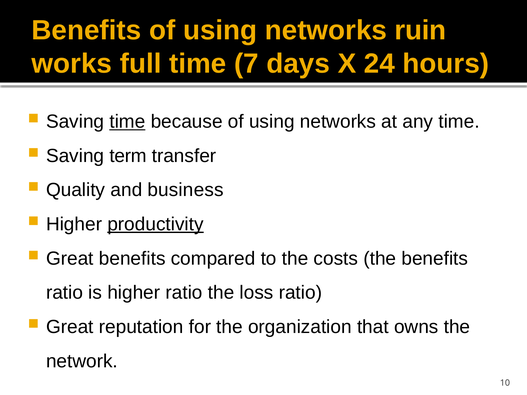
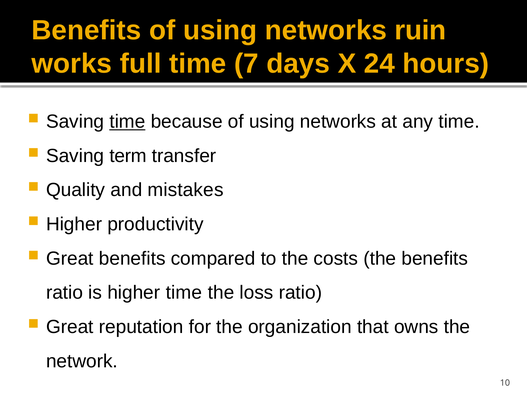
business: business -> mistakes (186, 190)
productivity underline: present -> none (155, 224)
higher ratio: ratio -> time (184, 293)
